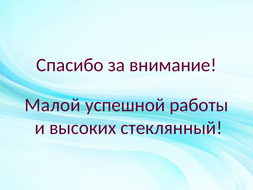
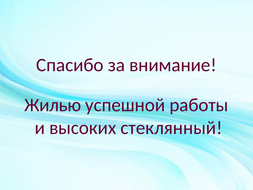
Малой: Малой -> Жилью (53, 105)
